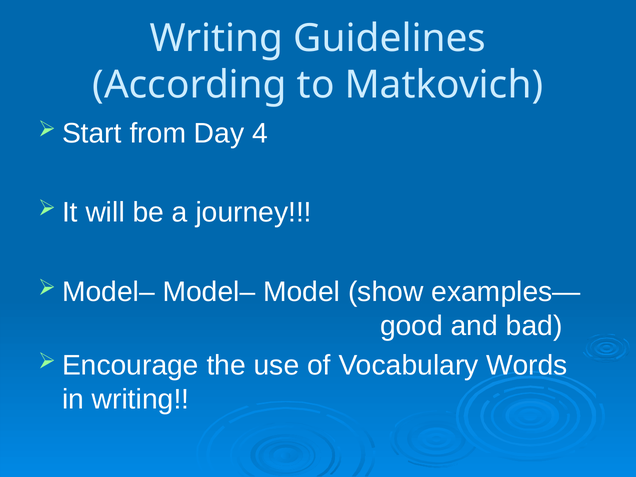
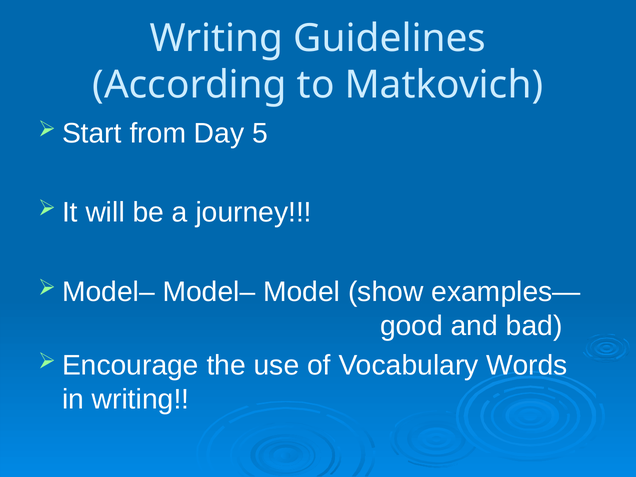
4: 4 -> 5 (260, 133)
